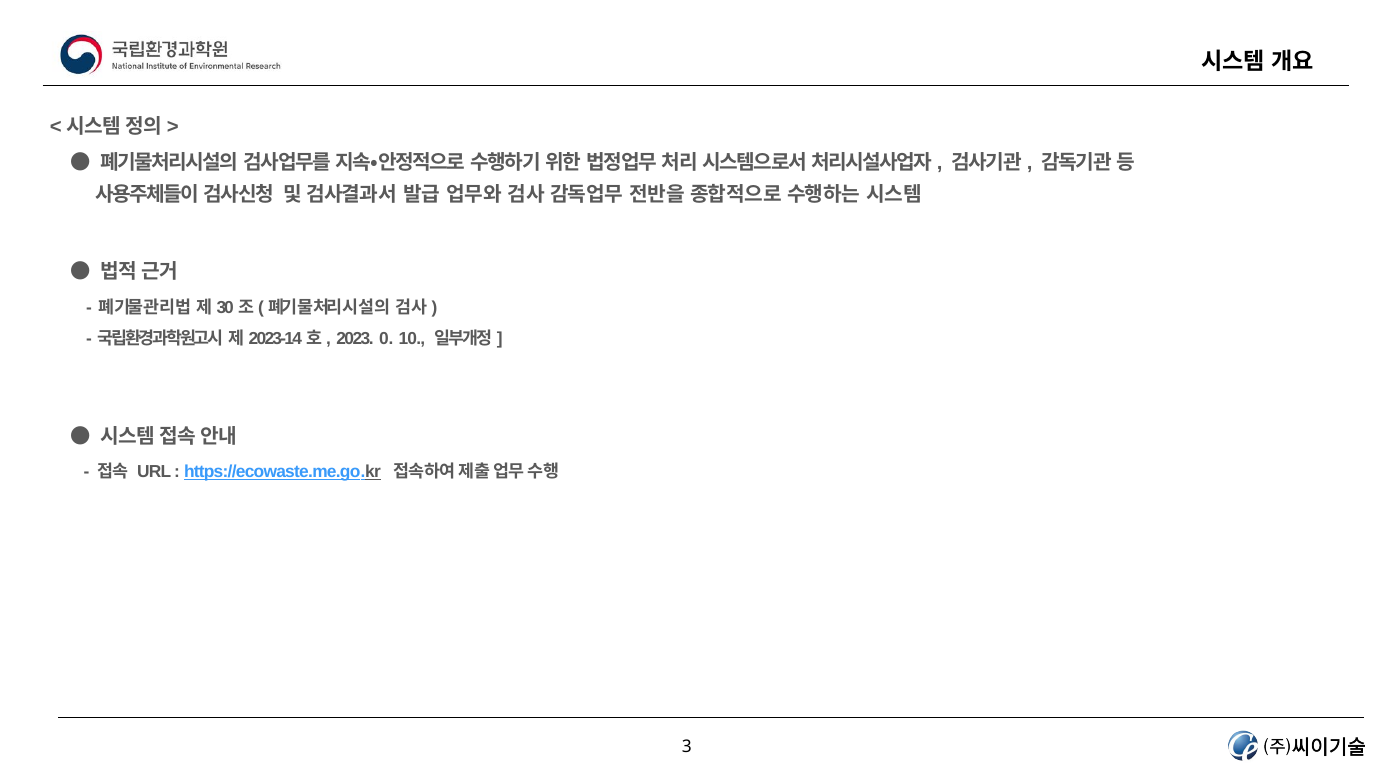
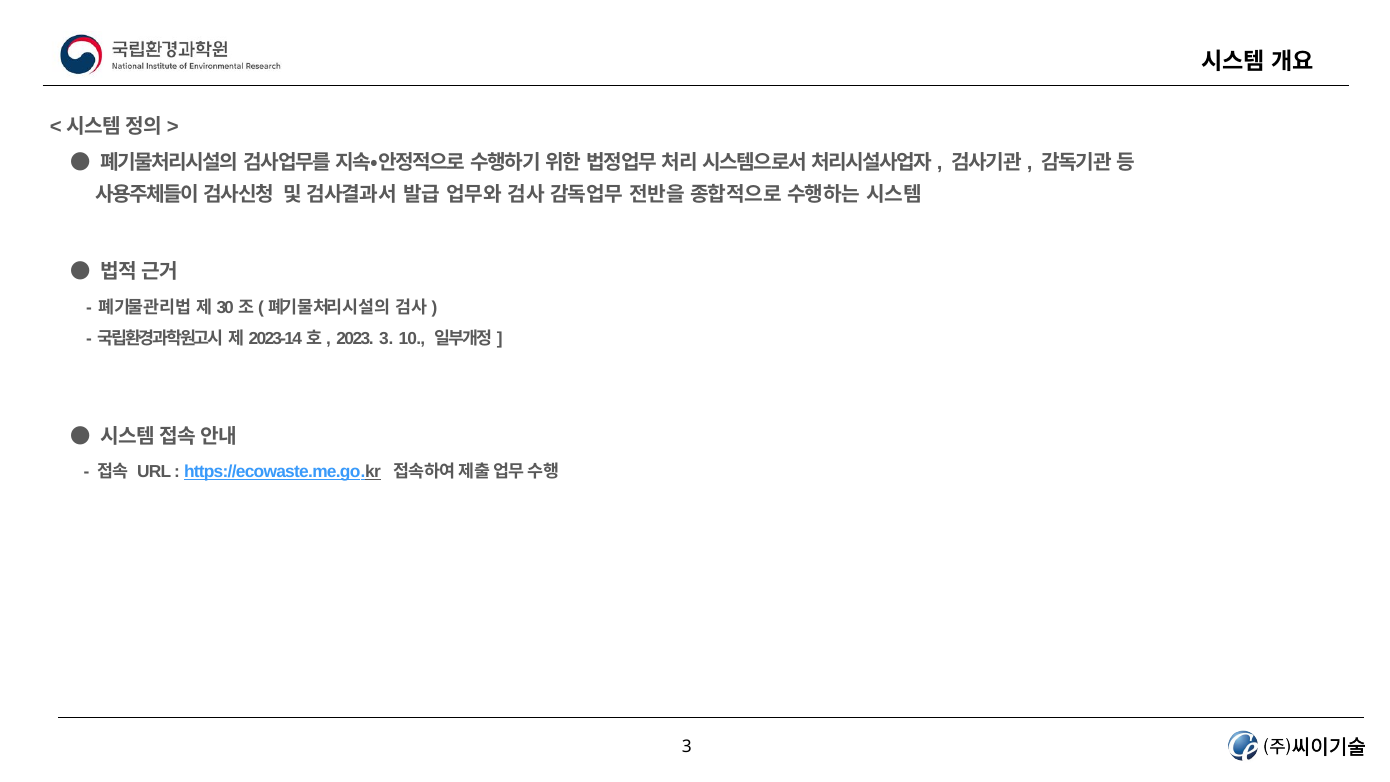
2023 0: 0 -> 3 (386, 339)
